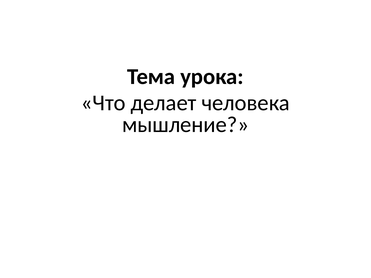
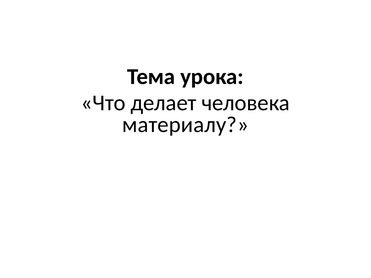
мышление: мышление -> материалу (185, 125)
